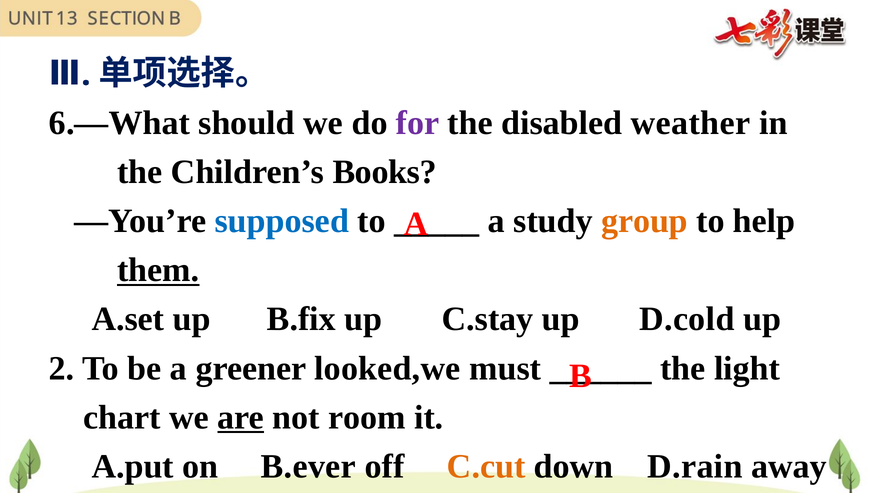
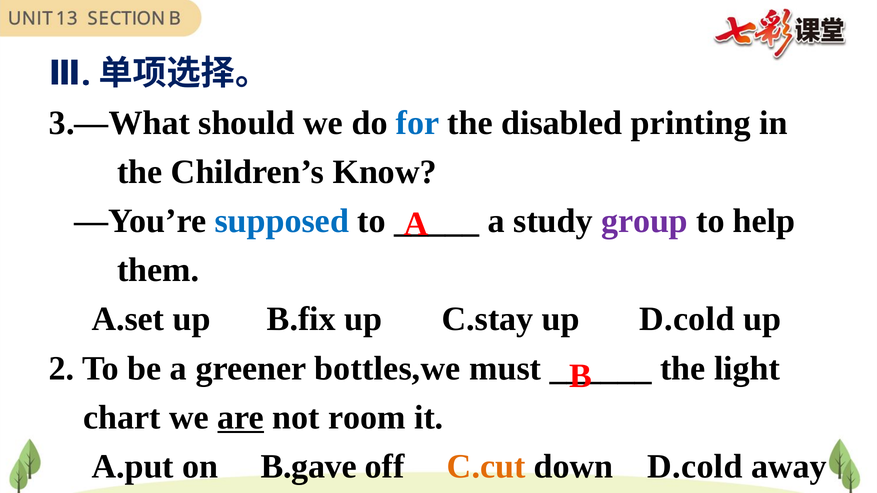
6.—What: 6.—What -> 3.—What (119, 123)
for colour: purple -> blue (418, 123)
weather: weather -> printing (691, 123)
Books: Books -> Know (385, 172)
group colour: orange -> purple (645, 221)
them underline: present -> none (158, 270)
looked,we: looked,we -> bottles,we (387, 369)
B.ever: B.ever -> B.gave (309, 467)
down D.rain: D.rain -> D.cold (695, 467)
